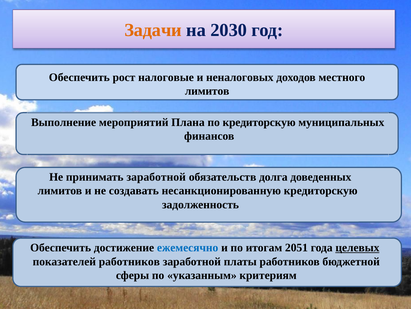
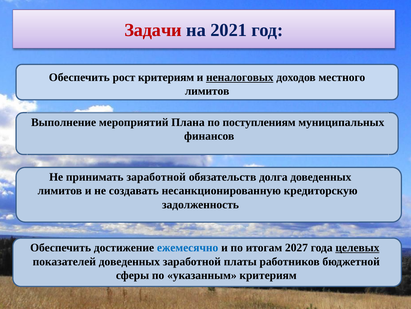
Задачи colour: orange -> red (153, 30)
2030: 2030 -> 2021 (229, 30)
рост налоговые: налоговые -> критериям (166, 77)
неналоговых underline: none -> present (240, 77)
по кредиторскую: кредиторскую -> поступлениям (259, 122)
2051: 2051 -> 2027 (296, 247)
показателей работников: работников -> доведенных (129, 261)
